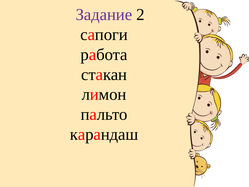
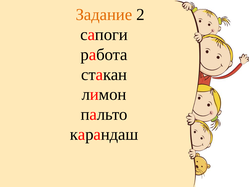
Задание colour: purple -> orange (104, 15)
